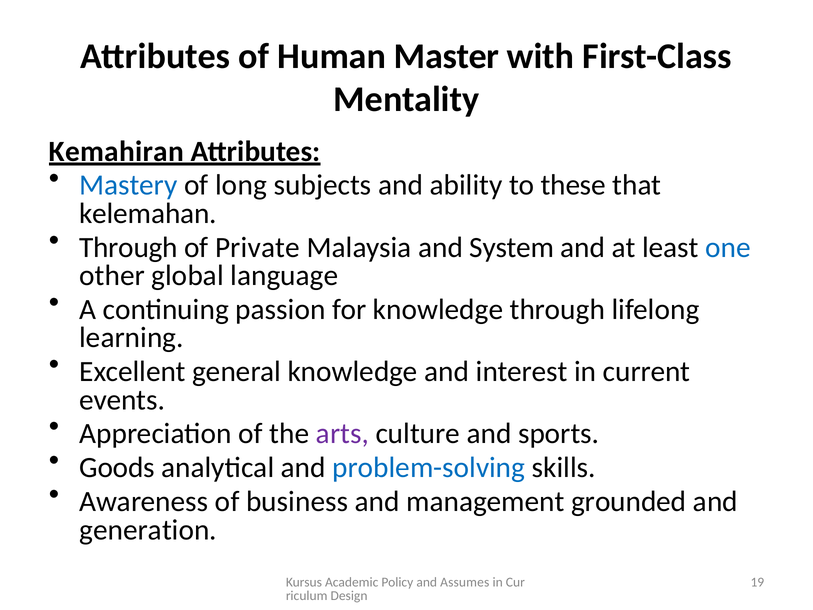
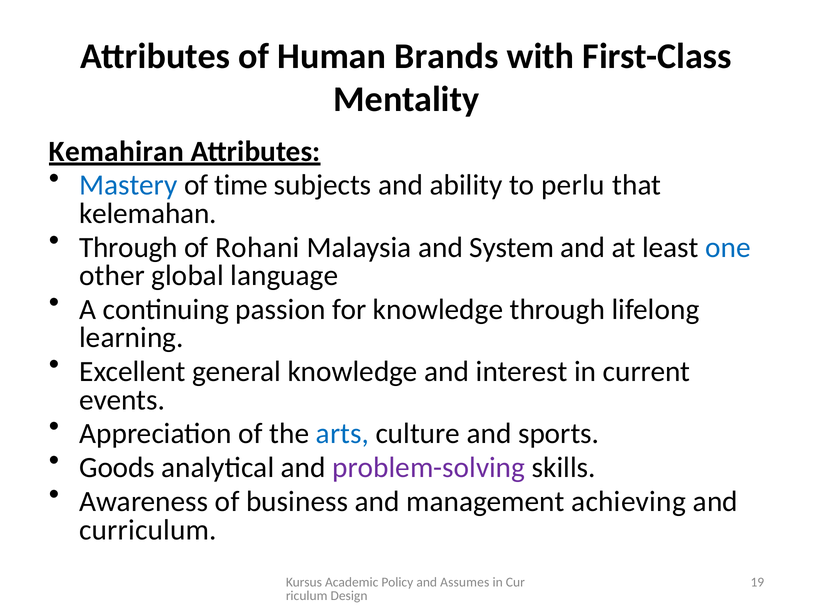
Master: Master -> Brands (446, 56)
long: long -> time (241, 185)
these: these -> perlu (573, 185)
Private: Private -> Rohani (257, 247)
arts colour: purple -> blue (342, 434)
problem-solving colour: blue -> purple (429, 468)
grounded: grounded -> achieving (629, 501)
generation: generation -> curriculum (148, 530)
